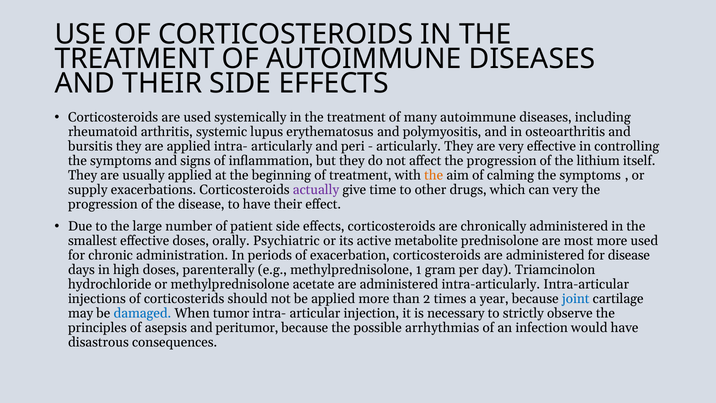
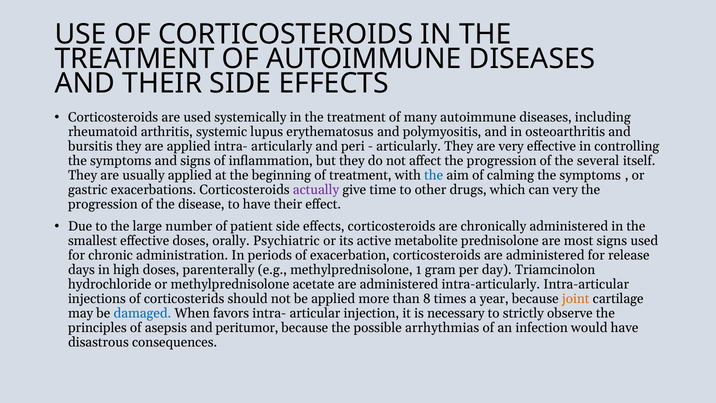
lithium: lithium -> several (598, 161)
the colour: orange -> blue (434, 175)
supply: supply -> gastric (88, 190)
most more: more -> signs (612, 241)
for disease: disease -> release (629, 255)
2: 2 -> 8 (427, 299)
joint colour: blue -> orange (576, 299)
tumor: tumor -> favors (231, 313)
